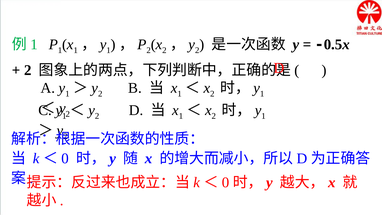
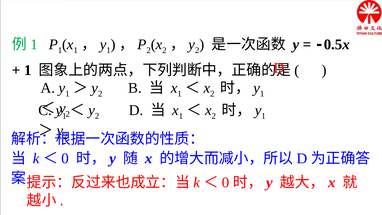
2: 2 -> 1 (28, 70)
